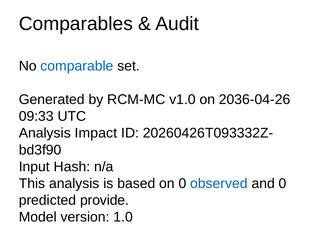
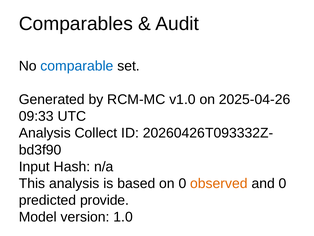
2036-04-26: 2036-04-26 -> 2025-04-26 (255, 99)
Impact: Impact -> Collect (96, 133)
observed colour: blue -> orange (219, 183)
